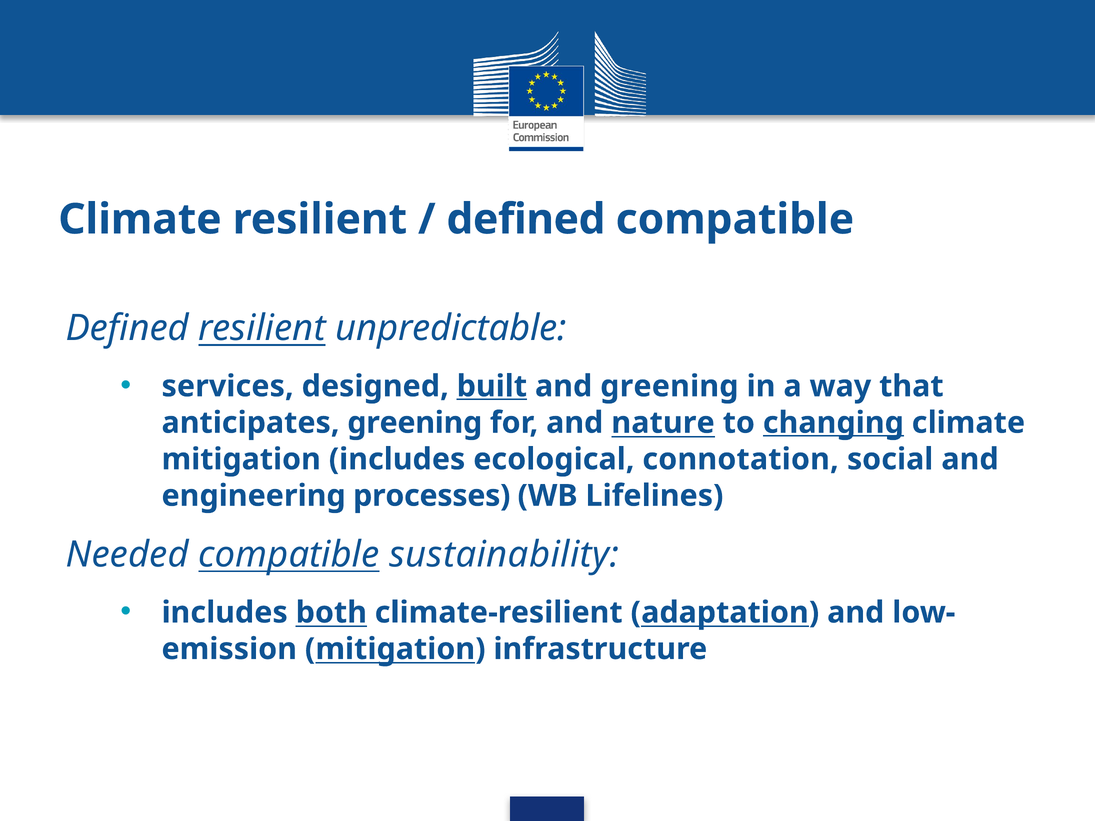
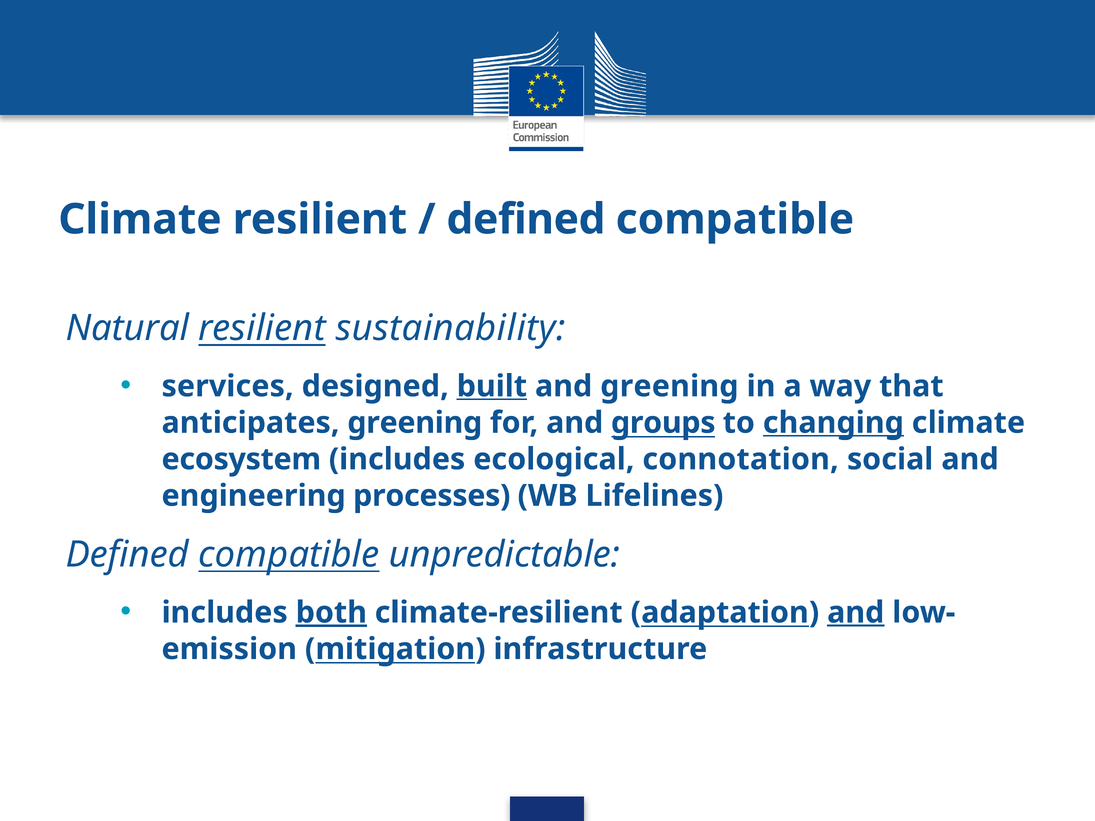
Defined: Defined -> Natural (127, 328)
unpredictable: unpredictable -> sustainability (451, 328)
nature: nature -> groups (663, 423)
mitigation: mitigation -> ecosystem (241, 459)
Needed: Needed -> Defined (127, 555)
sustainability: sustainability -> unpredictable (505, 555)
both underline: none -> present (331, 613)
and underline: none -> present (856, 613)
